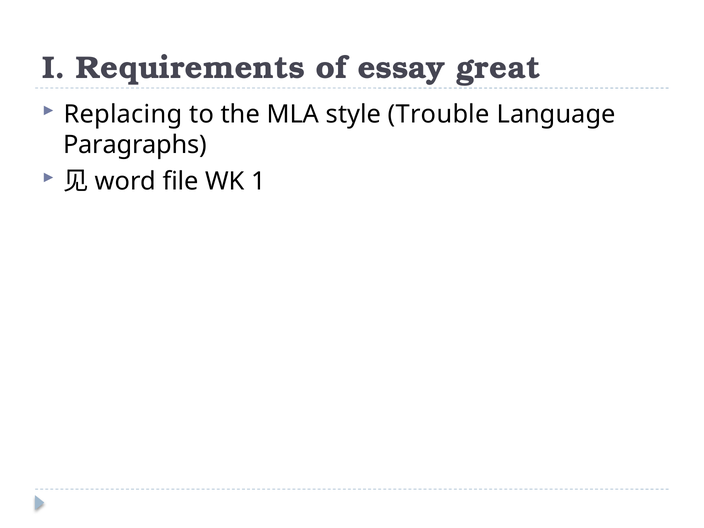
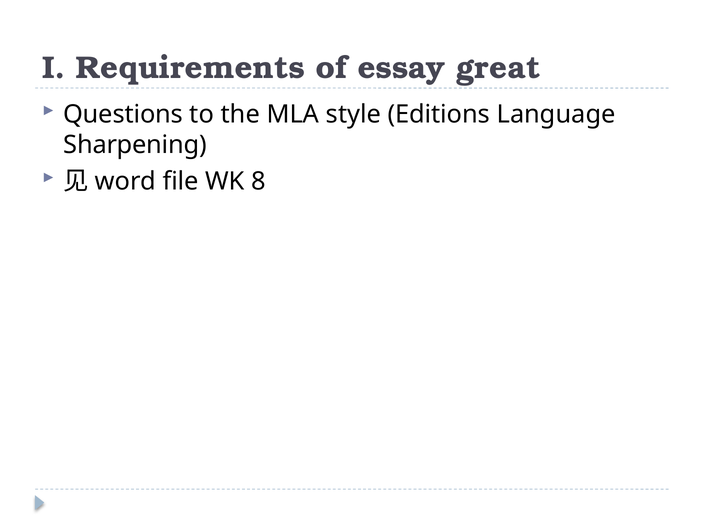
Replacing: Replacing -> Questions (123, 114)
Trouble: Trouble -> Editions (439, 114)
Paragraphs: Paragraphs -> Sharpening (135, 145)
1: 1 -> 8 (258, 181)
